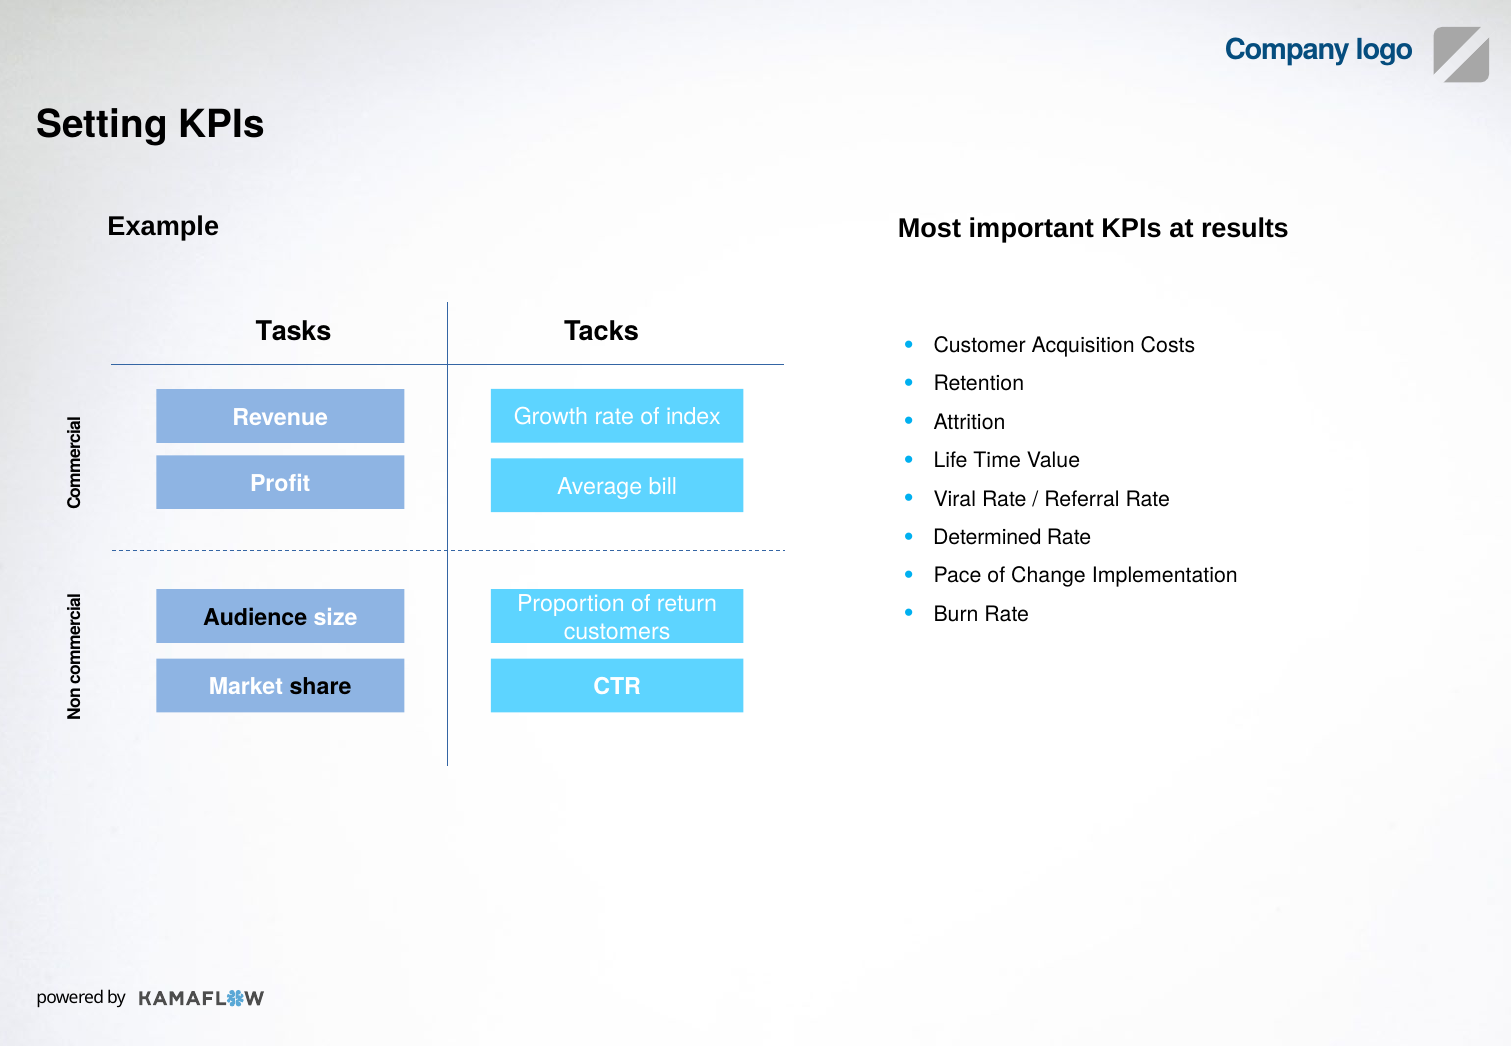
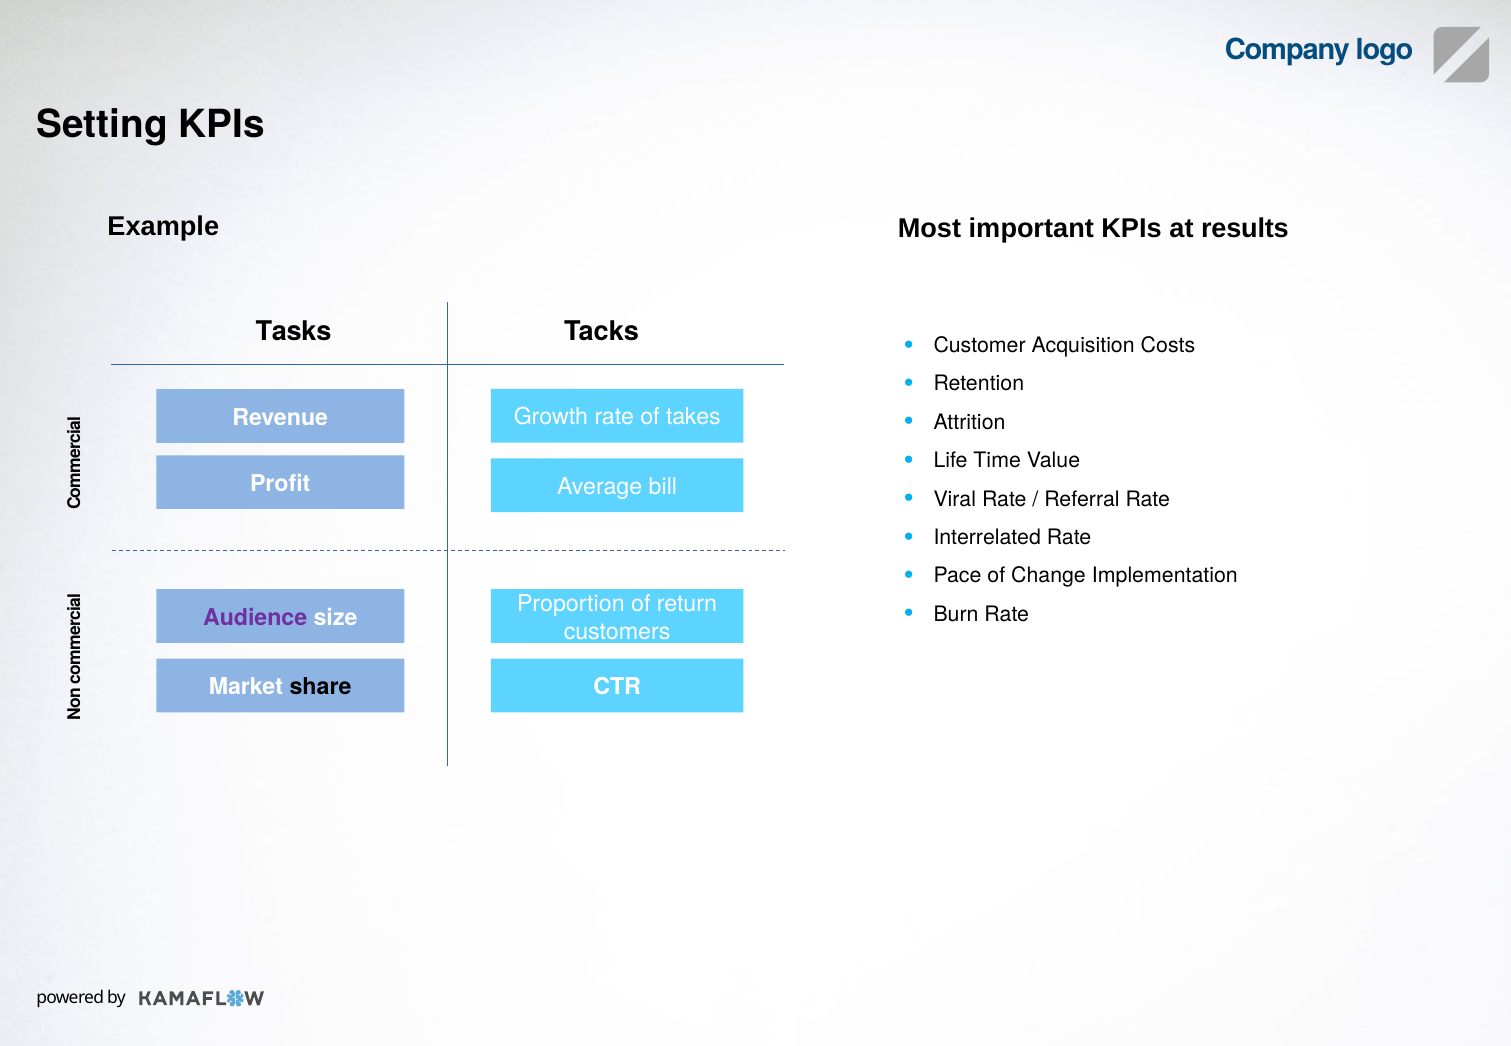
index: index -> takes (693, 417)
Determined: Determined -> Interrelated (987, 537)
Audience colour: black -> purple (255, 618)
